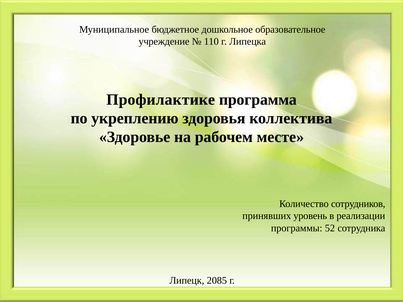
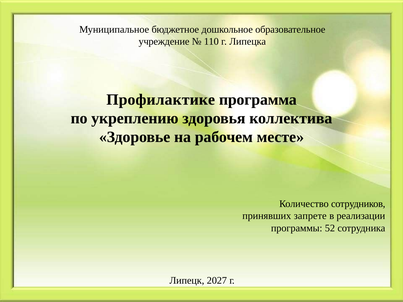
уровень: уровень -> запрете (310, 216)
2085: 2085 -> 2027 (217, 281)
